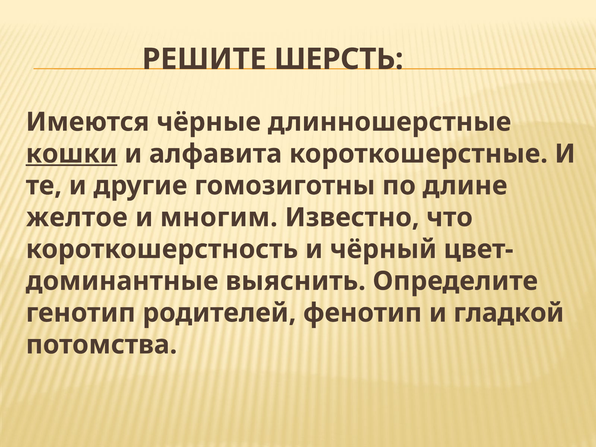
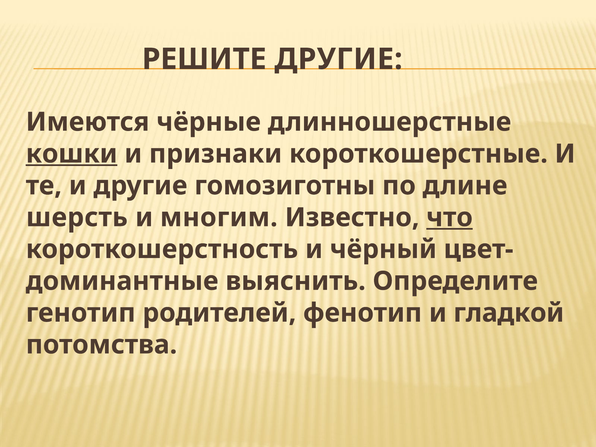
РЕШИТЕ ШЕРСТЬ: ШЕРСТЬ -> ДРУГИЕ (338, 59)
алфавита: алфавита -> признаки (216, 154)
желтое: желтое -> шерсть (77, 217)
что underline: none -> present (450, 217)
